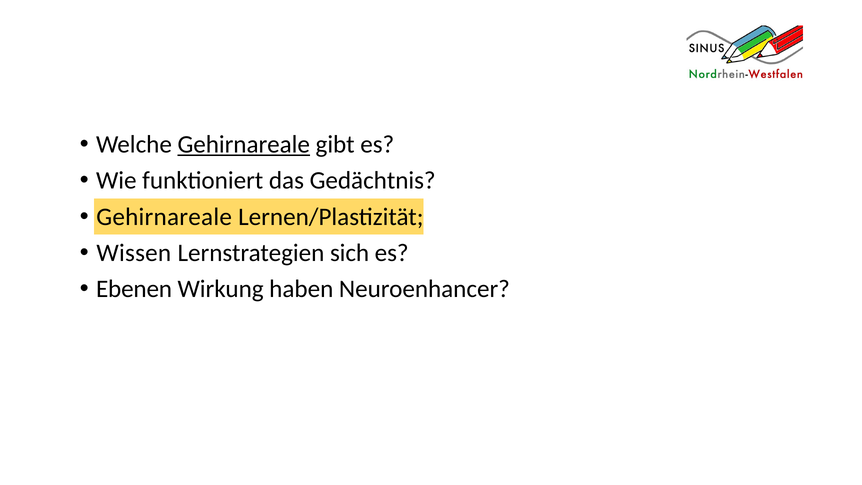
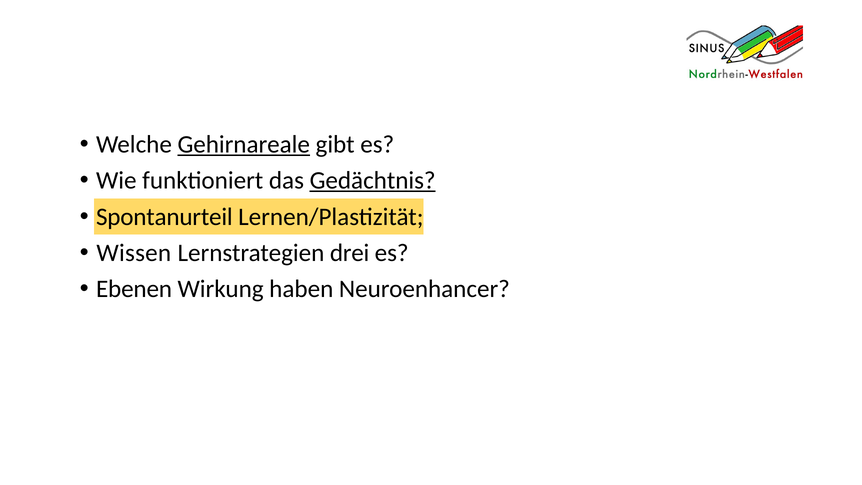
Gedächtnis underline: none -> present (373, 181)
Gehirnareale: Gehirnareale -> Spontanurteil (164, 217)
sich: sich -> drei (350, 253)
